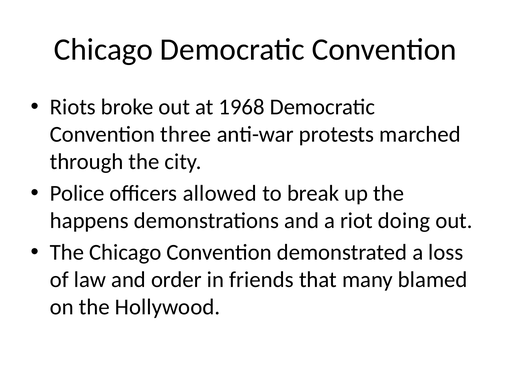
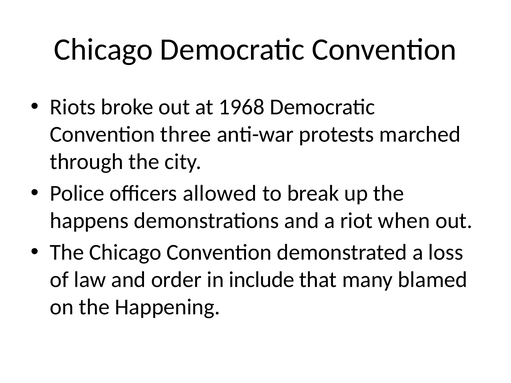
doing: doing -> when (404, 221)
friends: friends -> include (262, 280)
Hollywood: Hollywood -> Happening (168, 307)
